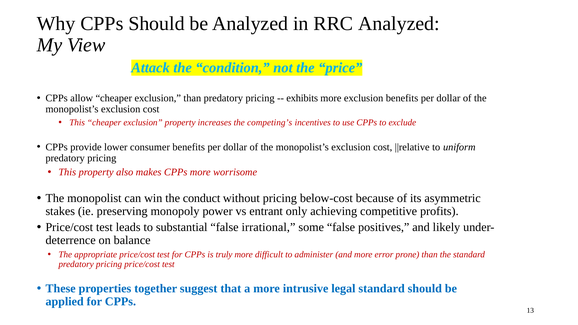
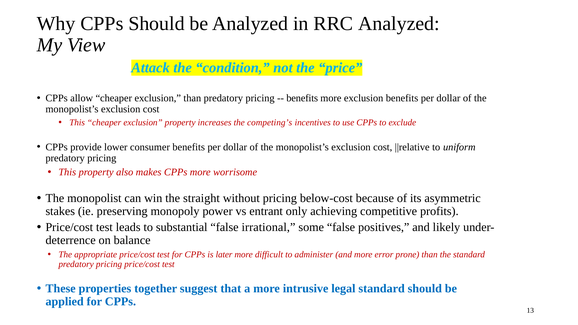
exhibits: exhibits -> benefits (302, 98)
conduct: conduct -> straight (201, 198)
truly: truly -> later (224, 255)
